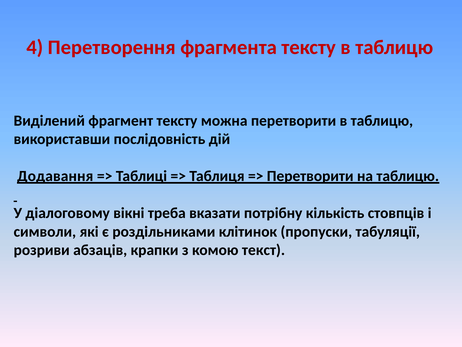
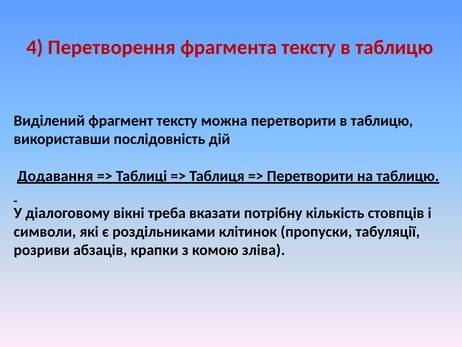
текст: текст -> зліва (263, 250)
